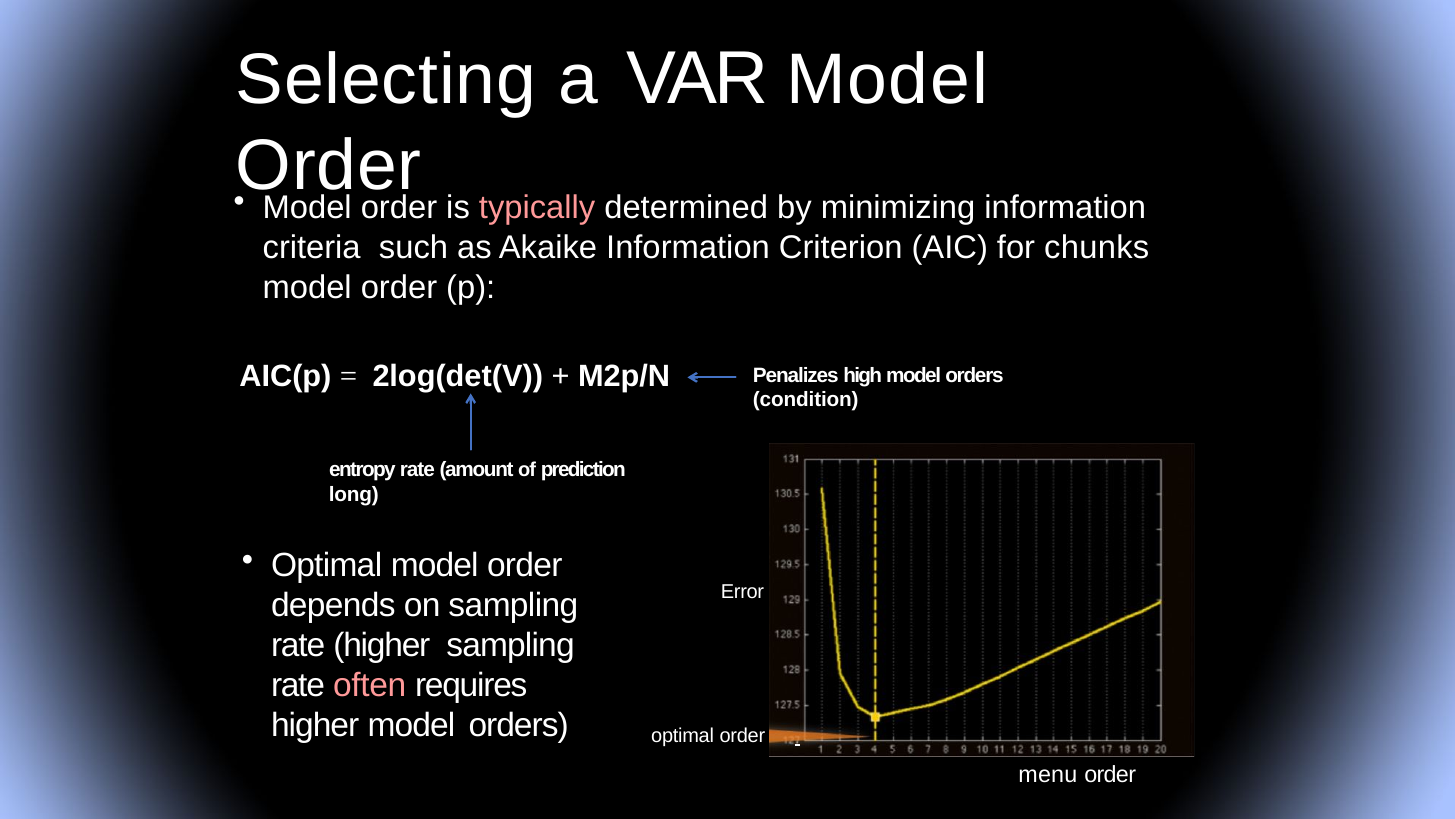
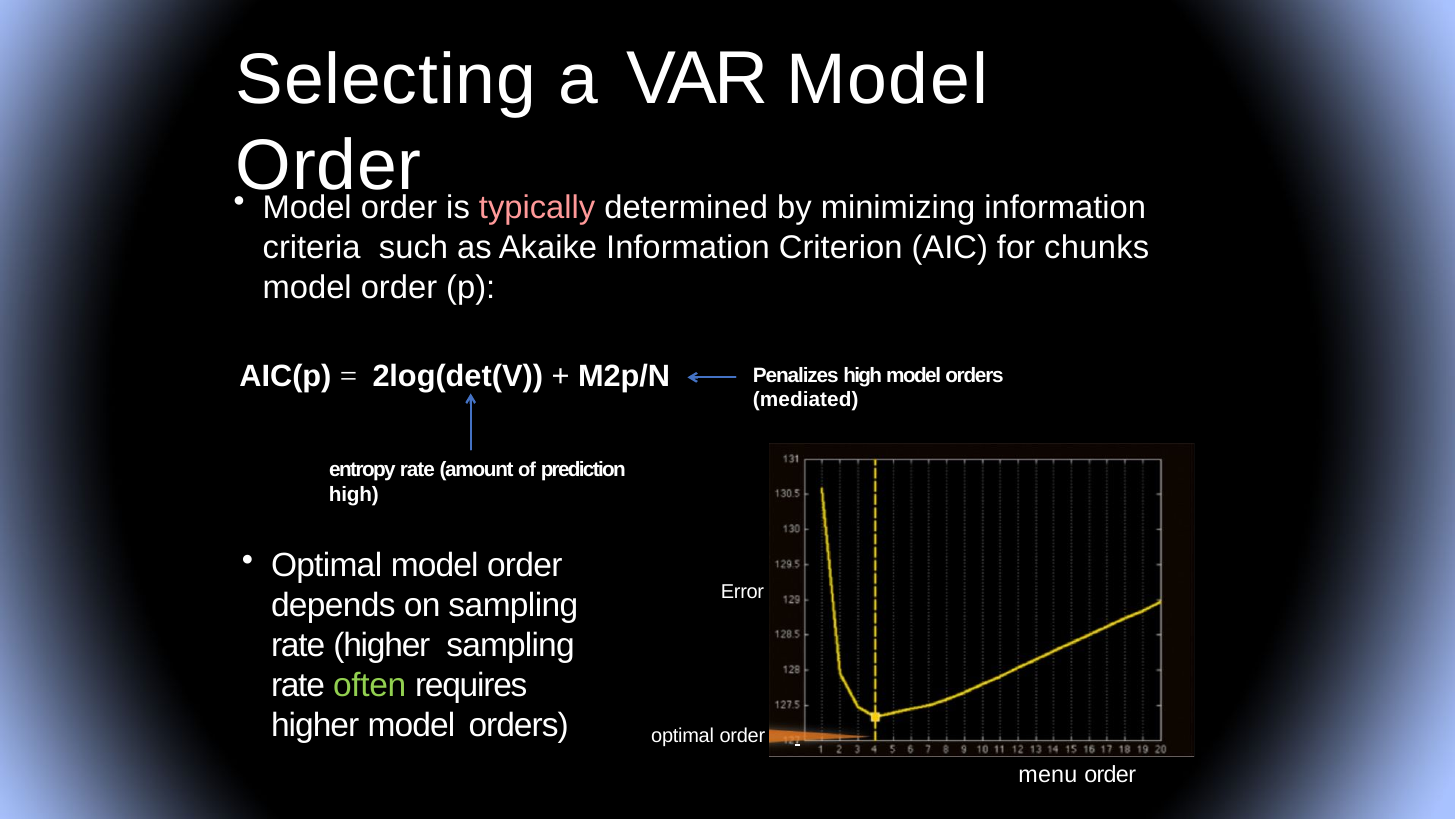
condition: condition -> mediated (806, 400)
long: long -> high (354, 494)
often colour: pink -> light green (370, 685)
